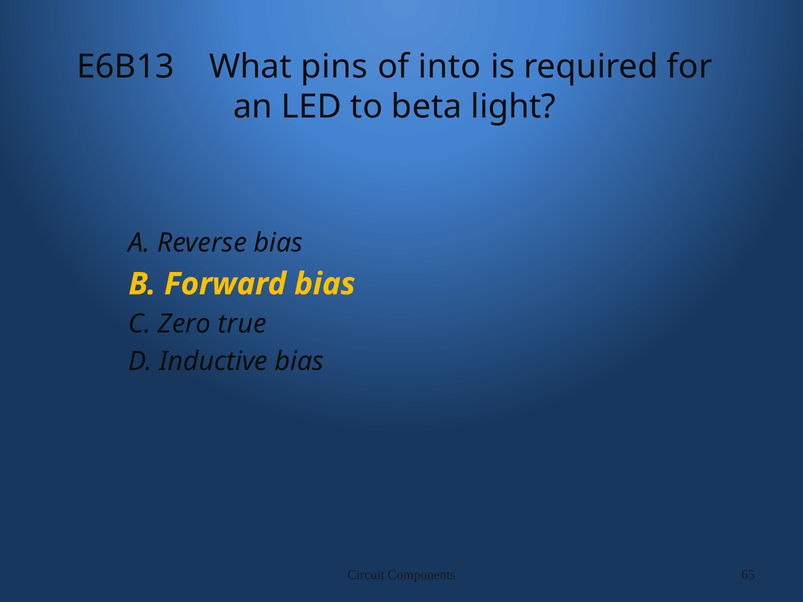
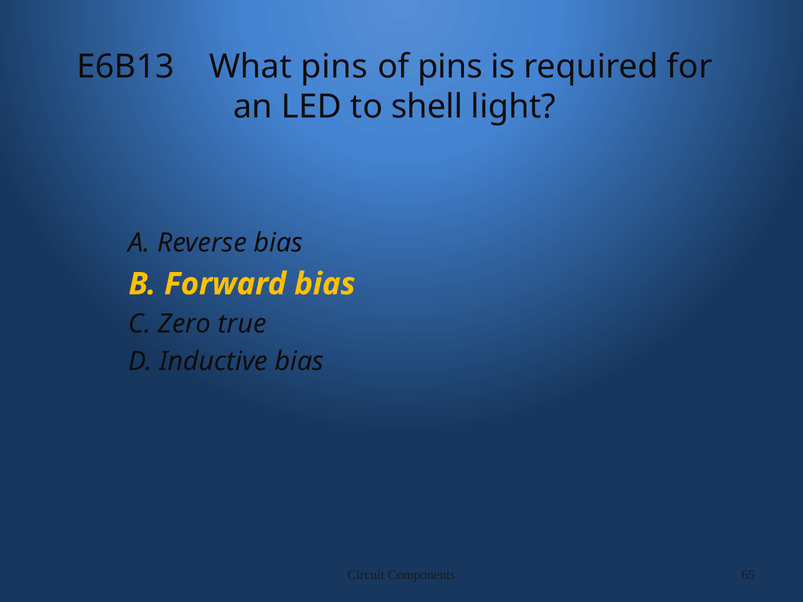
of into: into -> pins (450, 67)
beta: beta -> shell (427, 107)
